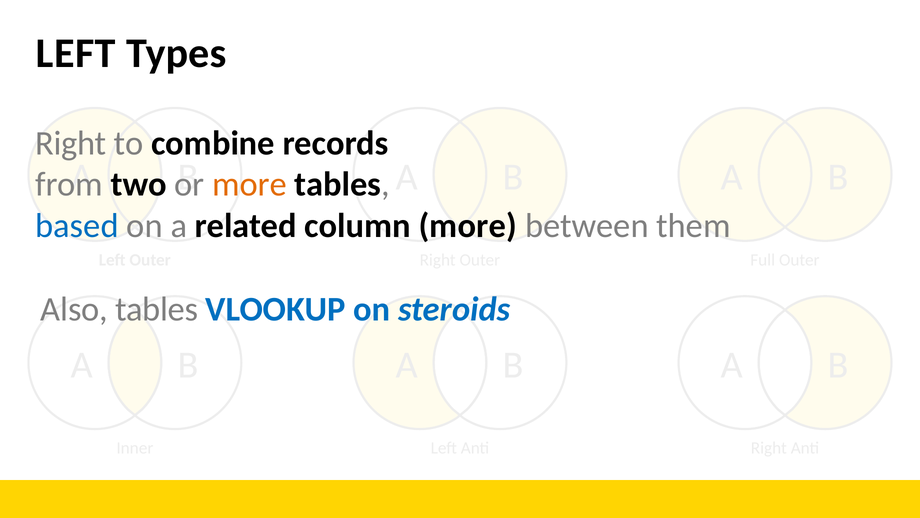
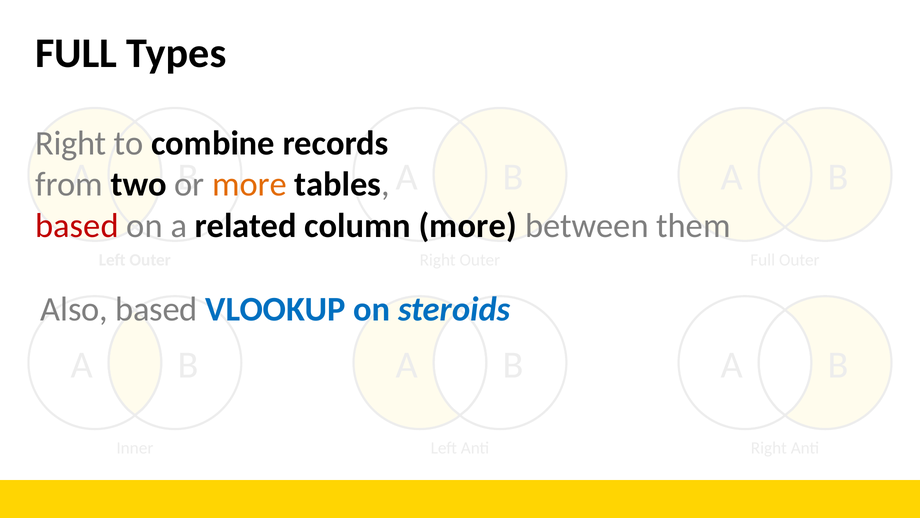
LEFT: LEFT -> FULL (76, 53)
based colour: blue -> red (77, 226)
Also tables: tables -> based (157, 309)
